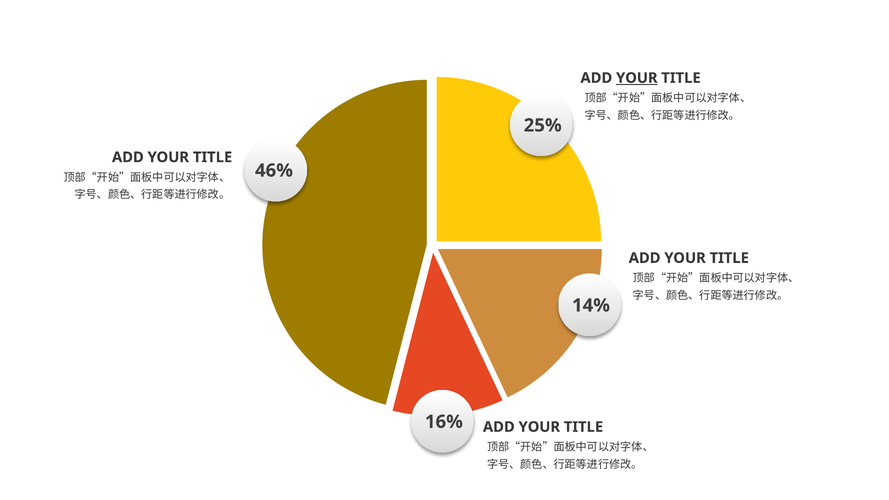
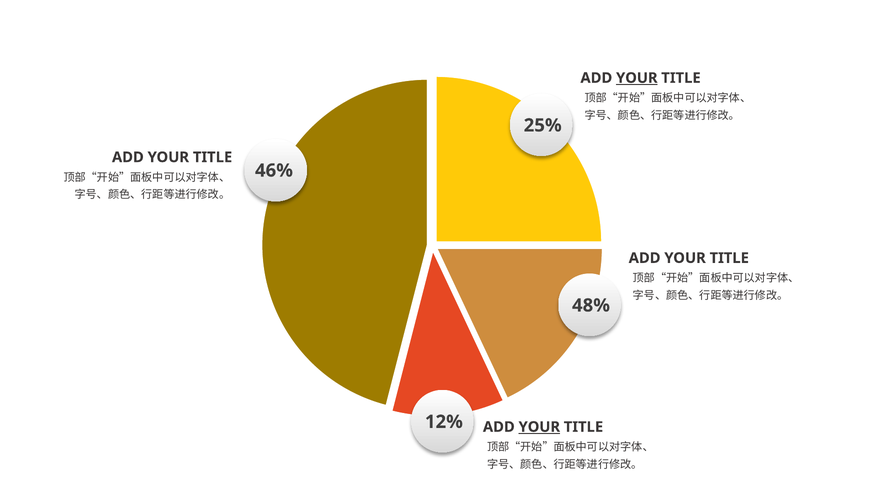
14%: 14% -> 48% (591, 305)
16%: 16% -> 12% (444, 422)
YOUR underline: none -> present (539, 427)
